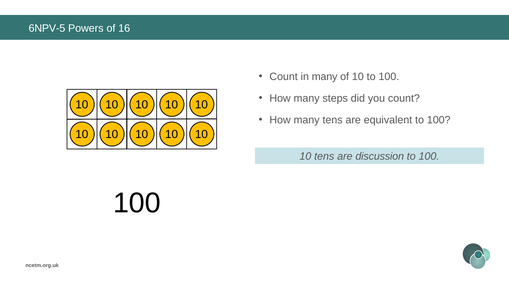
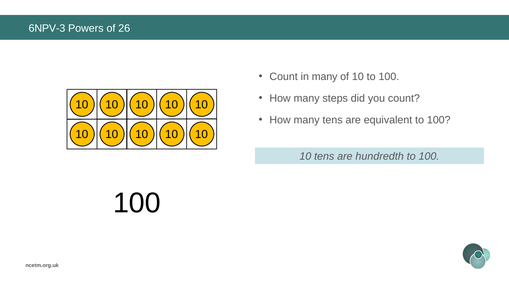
6NPV-5: 6NPV-5 -> 6NPV-3 (47, 28)
16: 16 -> 26 (124, 28)
discussion: discussion -> hundredth (380, 157)
